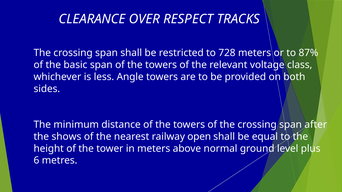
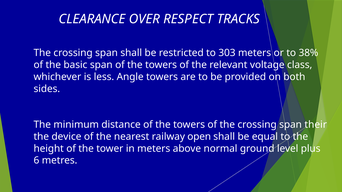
728: 728 -> 303 (227, 53)
87%: 87% -> 38% (308, 53)
after: after -> their (316, 125)
shows: shows -> device (66, 137)
